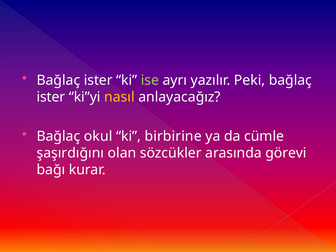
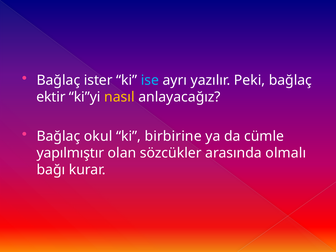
ise colour: light green -> light blue (150, 80)
ister: ister -> ektir (51, 97)
şaşırdığını: şaşırdığını -> yapılmıştır (70, 153)
görevi: görevi -> olmalı (286, 153)
